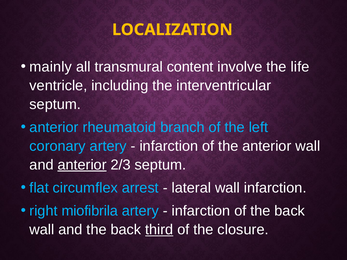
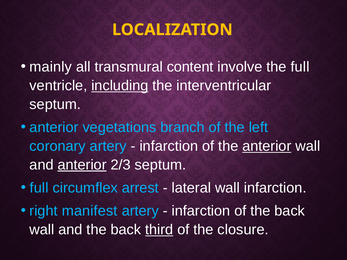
the life: life -> full (300, 67)
including underline: none -> present (120, 86)
rheumatoid: rheumatoid -> vegetations (119, 128)
anterior underline: none -> present (267, 146)
flat: flat -> full (39, 188)
miofibrila: miofibrila -> manifest (90, 211)
